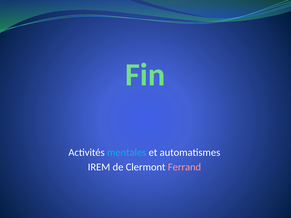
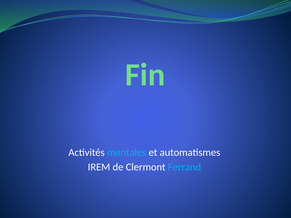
Ferrand colour: pink -> light blue (184, 167)
